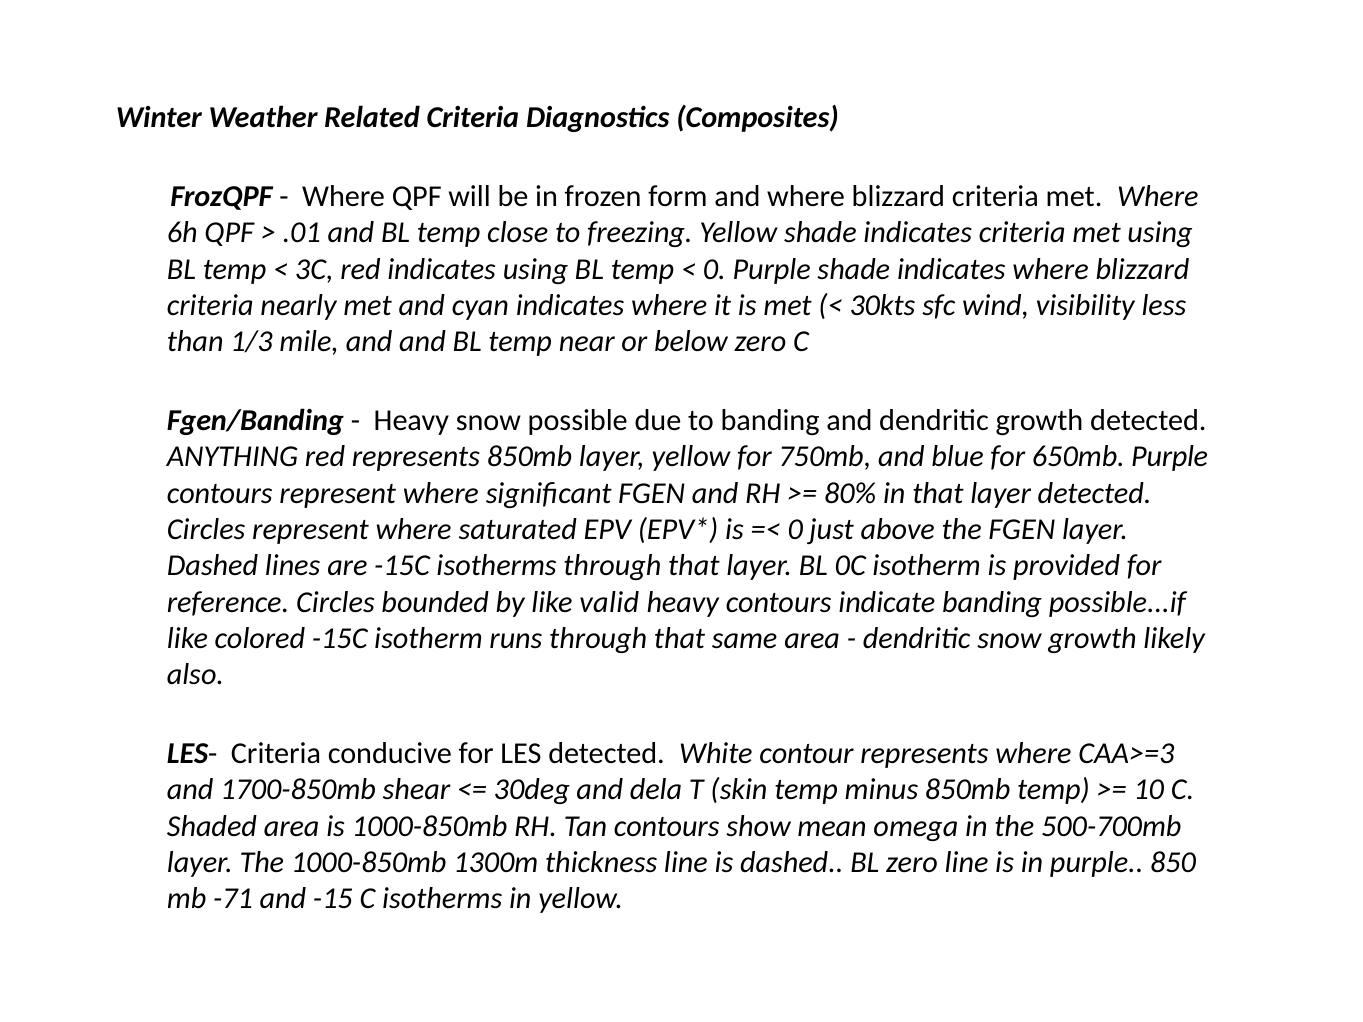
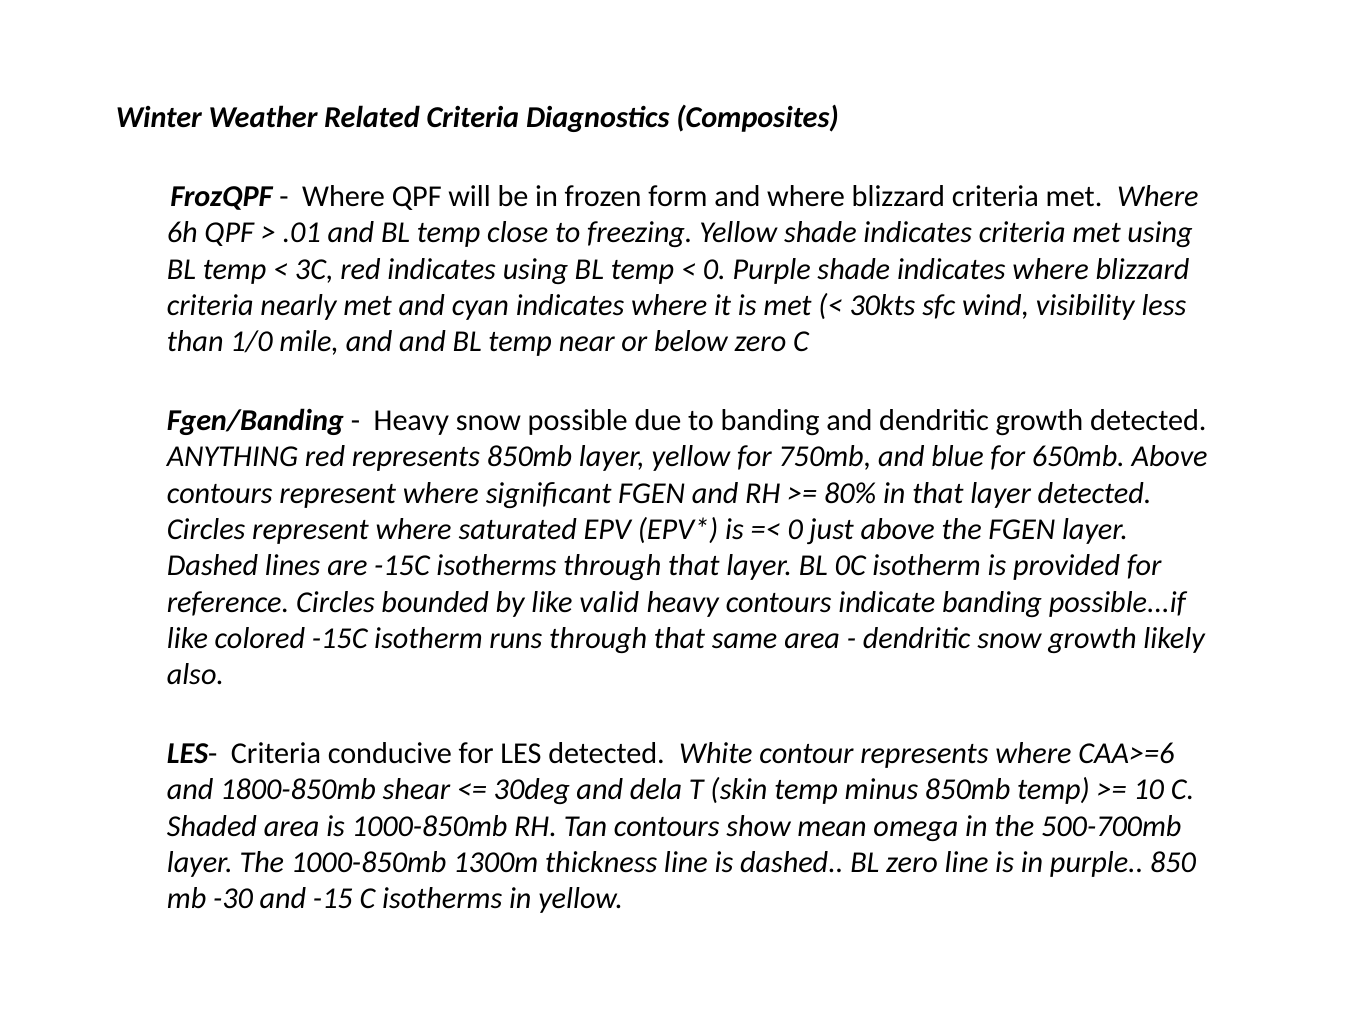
1/3: 1/3 -> 1/0 (251, 342)
650mb Purple: Purple -> Above (1170, 457)
CAA>=3: CAA>=3 -> CAA>=6 (1126, 754)
1700-850mb: 1700-850mb -> 1800-850mb (298, 790)
-71: -71 -> -30 (233, 899)
